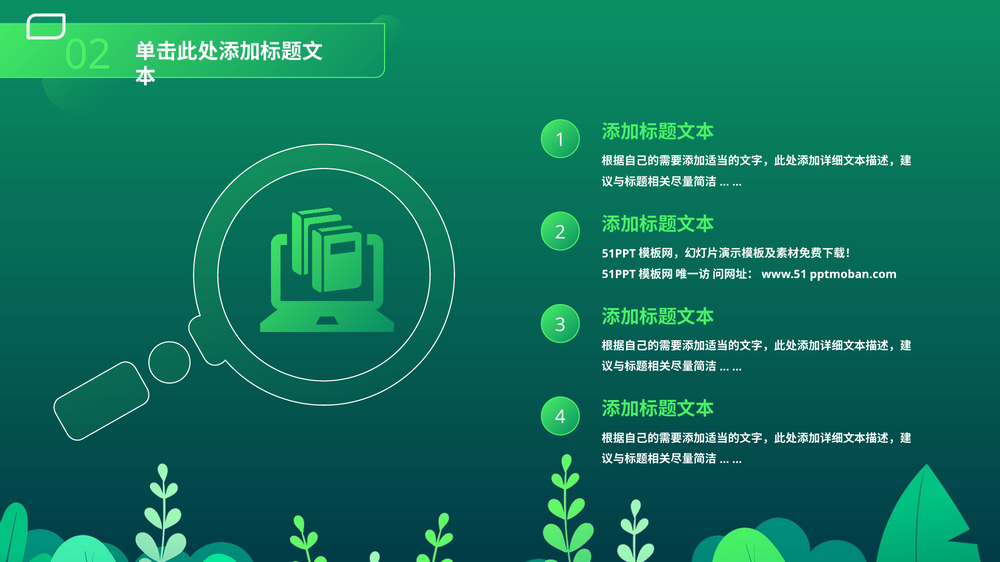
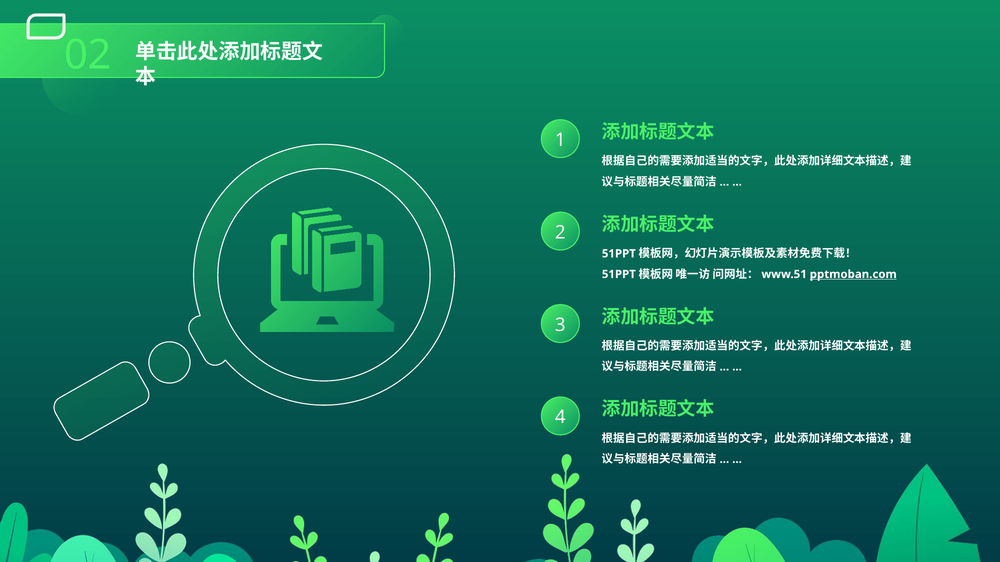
pptmoban.com underline: none -> present (853, 274)
